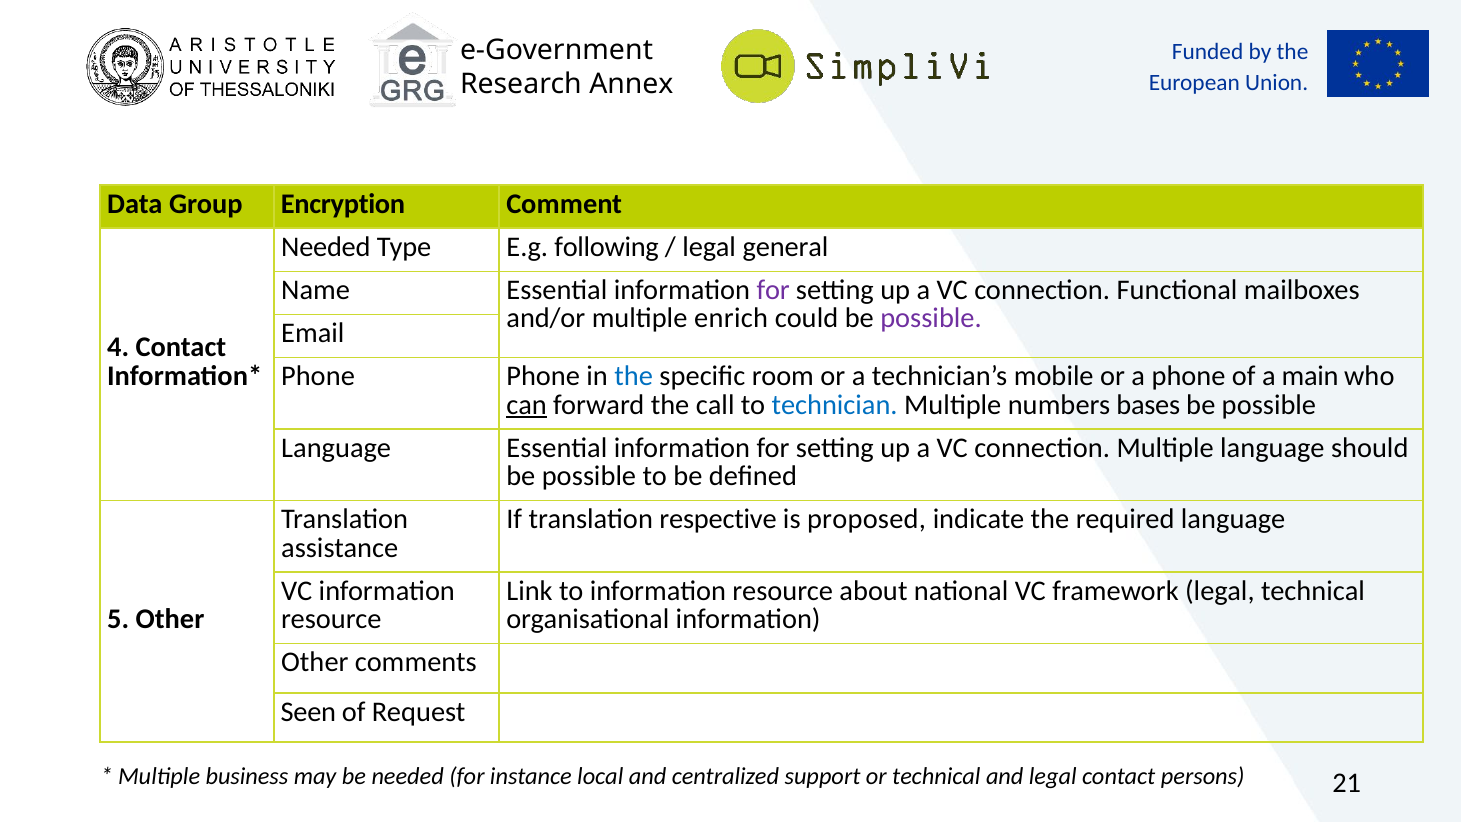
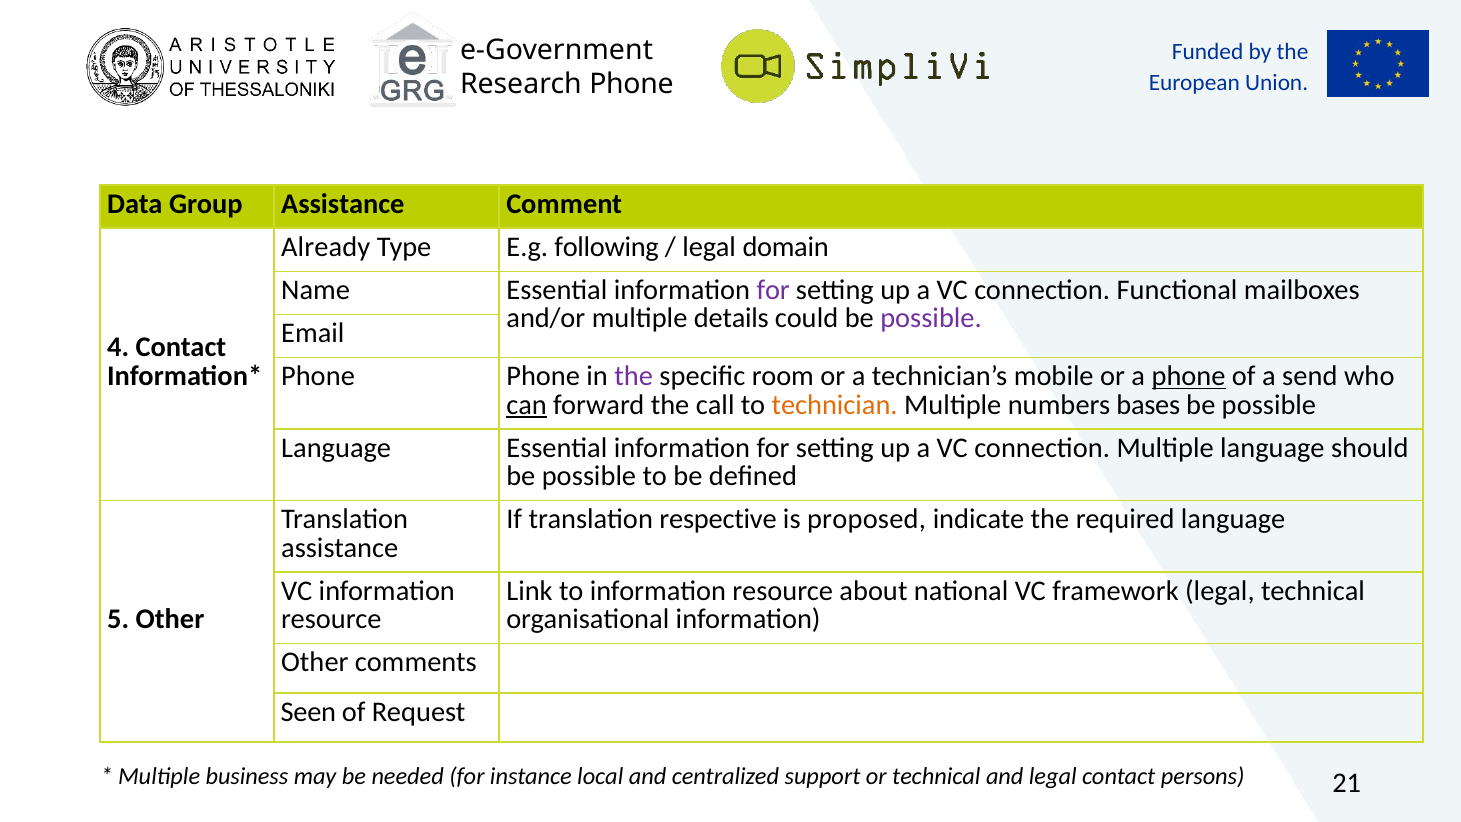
Annex: Annex -> Phone (631, 84)
Group Encryption: Encryption -> Assistance (343, 204)
Needed: Needed -> Already (326, 247)
general: general -> domain (786, 247)
enrich: enrich -> details (731, 319)
the colour: blue -> purple (634, 376)
phone underline: none -> present (1189, 376)
main: main -> send (1310, 376)
technician colour: blue -> orange (835, 405)
